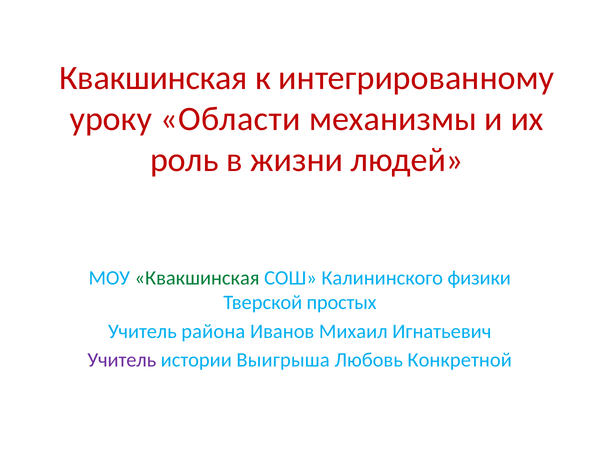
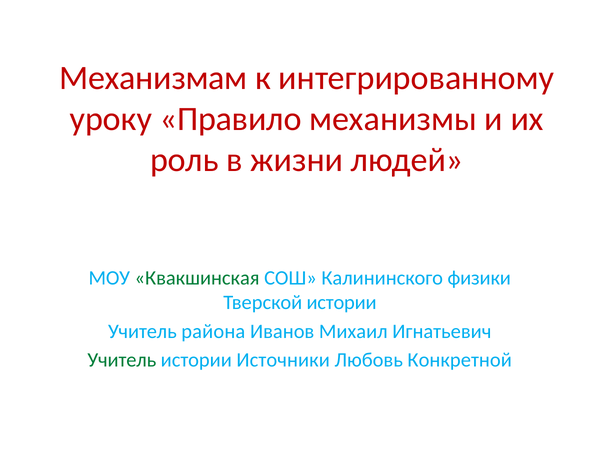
Квакшинская: Квакшинская -> Механизмам (153, 78)
Области: Области -> Правило (231, 119)
Тверской простых: простых -> истории (342, 302)
Учитель colour: purple -> green (122, 360)
Выигрыша: Выигрыша -> Источники (283, 360)
